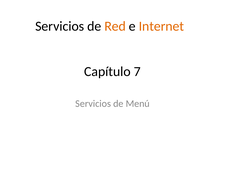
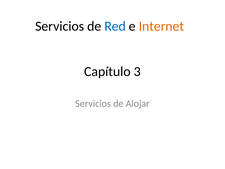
Red colour: orange -> blue (115, 26)
7: 7 -> 3 (137, 71)
Menú: Menú -> Alojar (138, 103)
